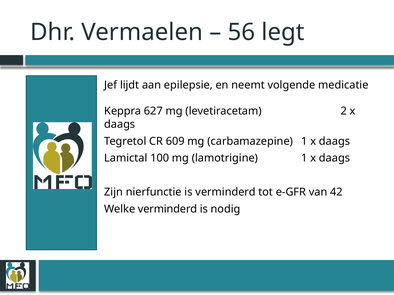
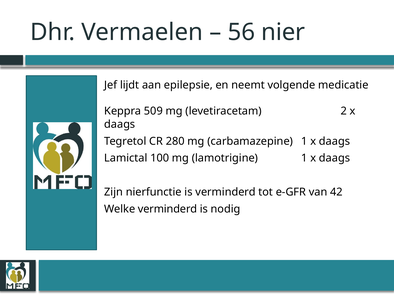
legt: legt -> nier (283, 32)
627: 627 -> 509 (153, 111)
609: 609 -> 280 (175, 141)
